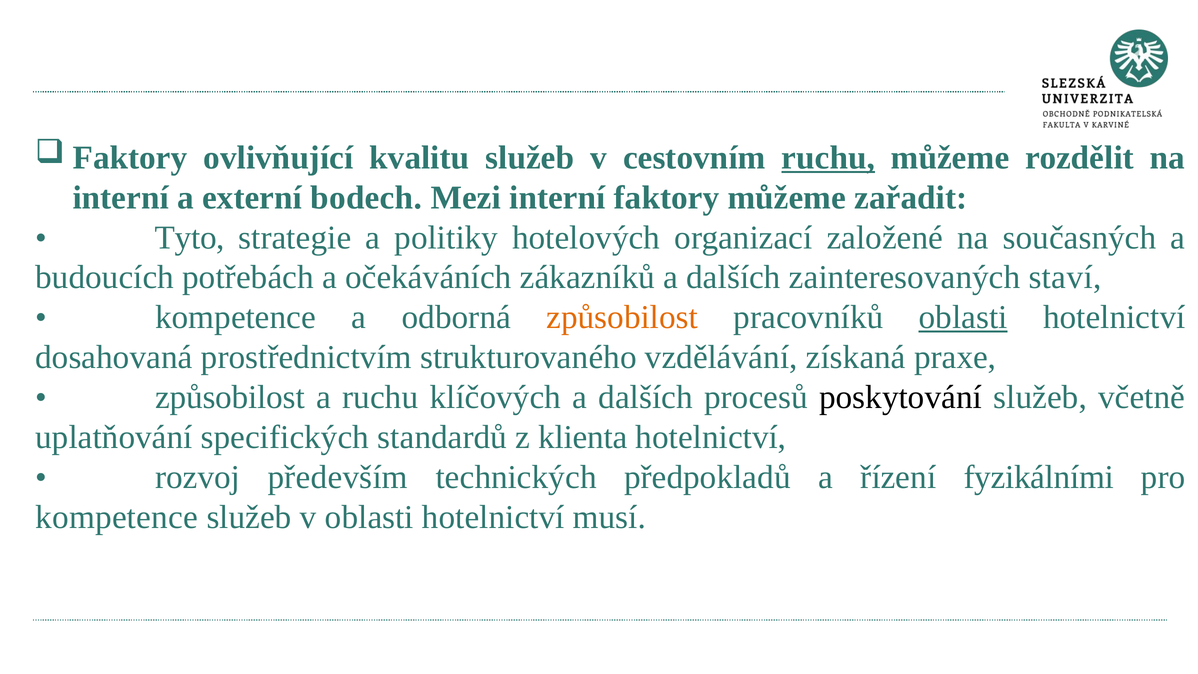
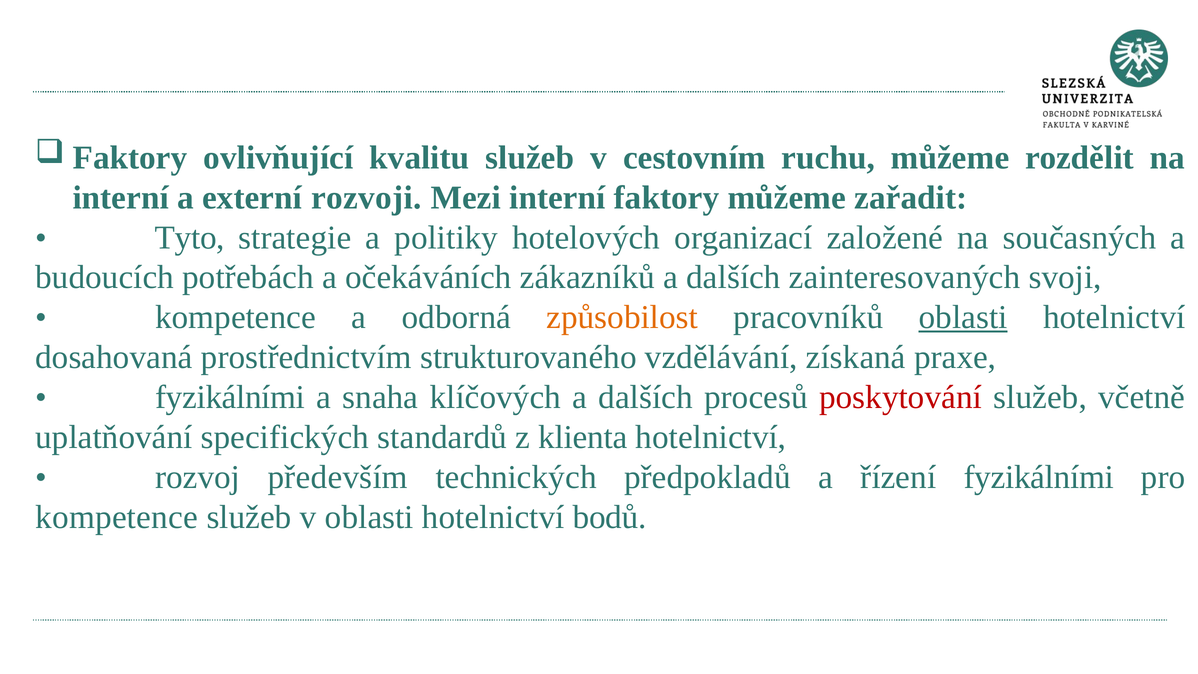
ruchu underline: present -> none (828, 158)
bodech: bodech -> rozvoji (366, 198)
staví: staví -> svoji (1065, 277)
způsobilost: způsobilost -> fyzikálními (230, 397)
a ruchu: ruchu -> snaha (380, 397)
poskytování colour: black -> red (901, 397)
musí: musí -> bodů (610, 517)
